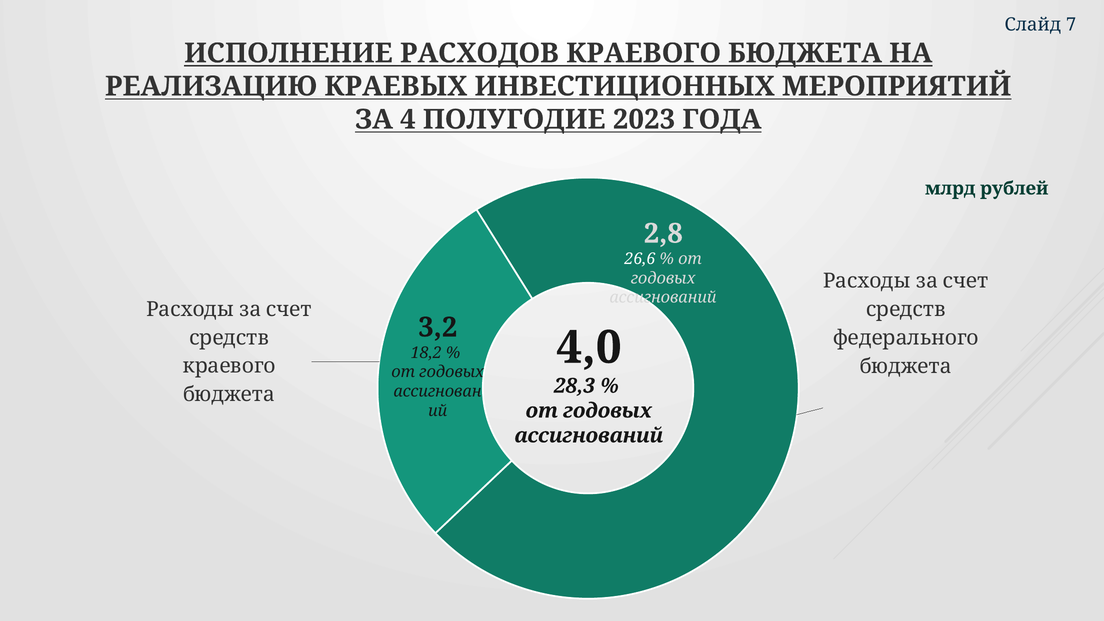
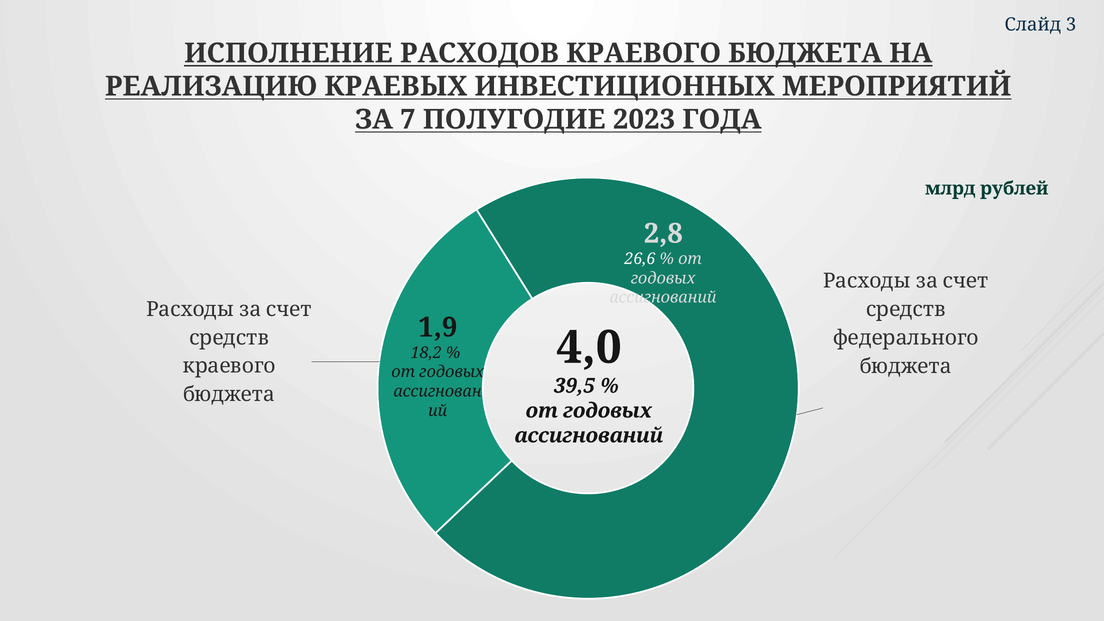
7: 7 -> 3 (1071, 25)
4: 4 -> 7 (408, 119)
3,2: 3,2 -> 1,9 (438, 327)
28,3: 28,3 -> 39,5 (574, 386)
